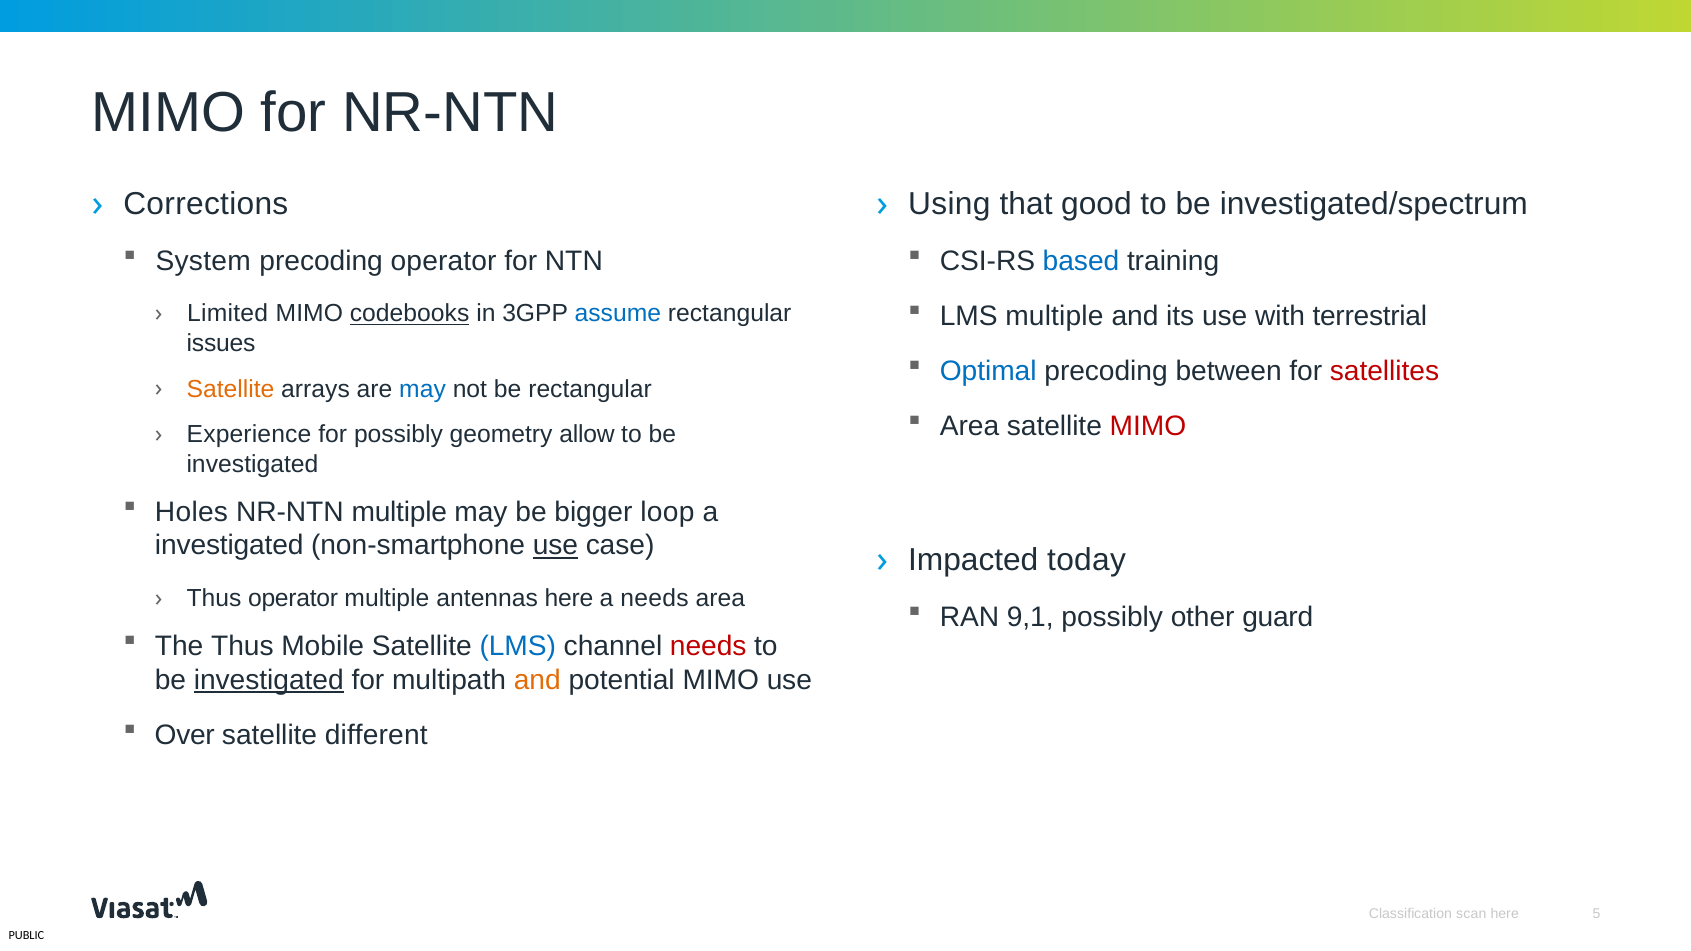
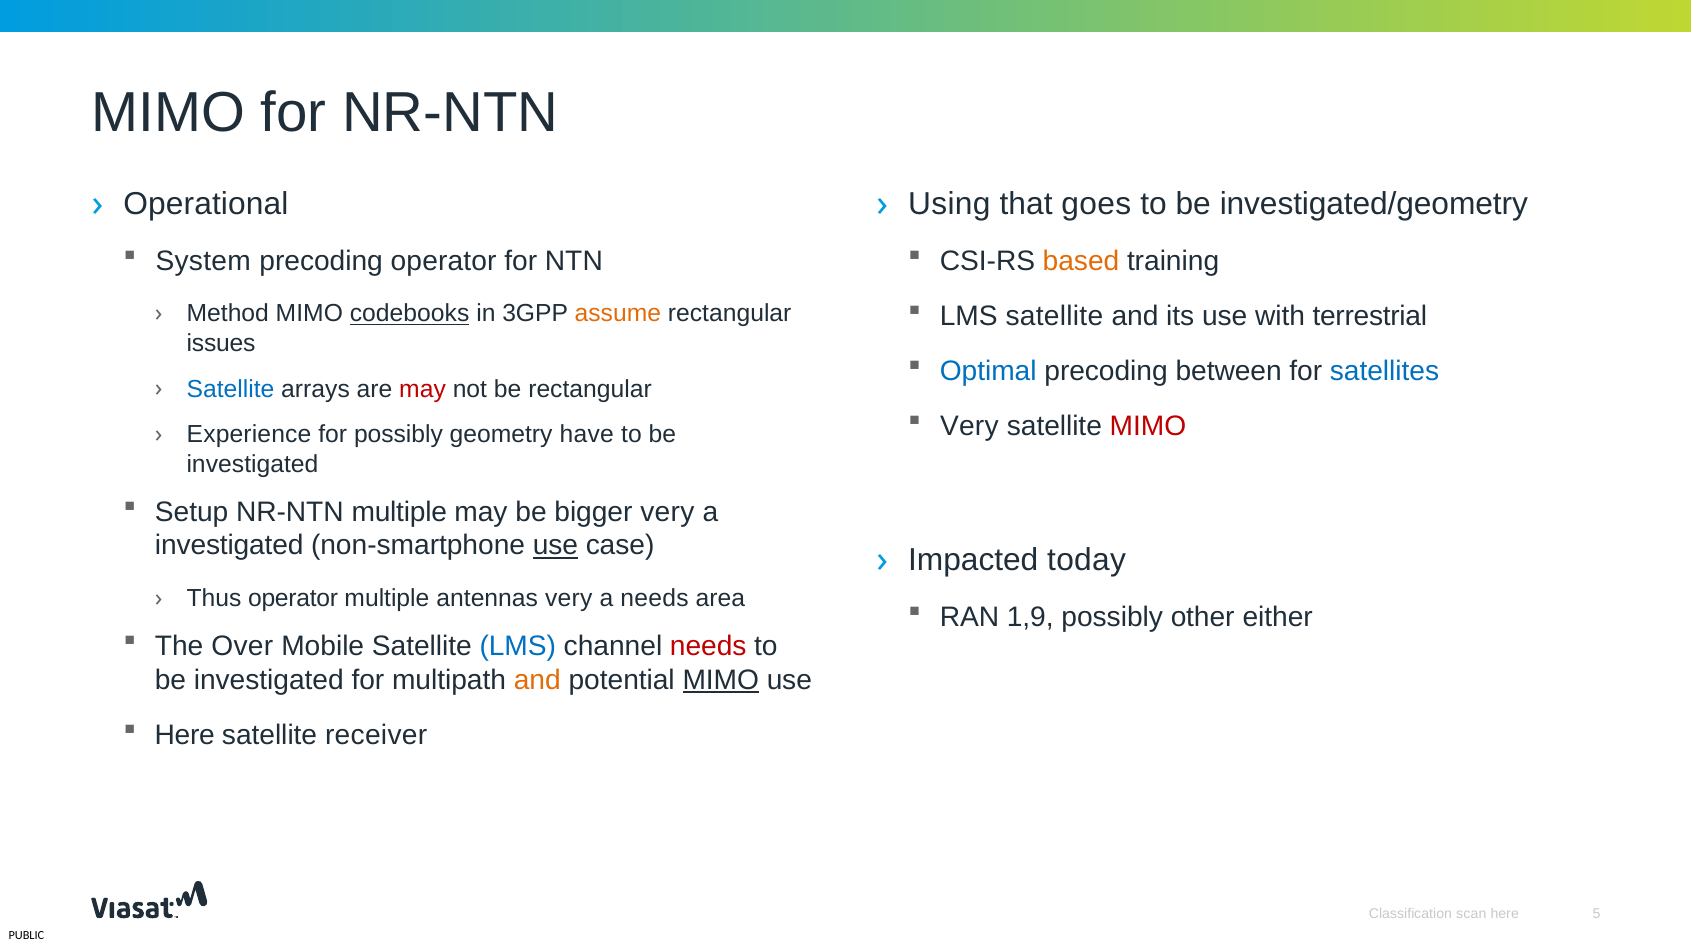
Corrections: Corrections -> Operational (206, 204)
good: good -> goes (1096, 204)
investigated/spectrum: investigated/spectrum -> investigated/geometry (1374, 204)
based colour: blue -> orange (1081, 261)
LMS multiple: multiple -> satellite (1054, 316)
Limited: Limited -> Method (228, 314)
assume colour: blue -> orange (618, 314)
satellites colour: red -> blue (1384, 371)
Satellite colour: orange -> blue (231, 389)
may colour: blue -> red (423, 389)
Area: Area -> Very (969, 426)
allow: allow -> have (587, 434)
Holes: Holes -> Setup (192, 512)
bigger loop: loop -> very (667, 512)
antennas here: here -> very (569, 598)
9,1: 9,1 -> 1,9 (1030, 617)
guard: guard -> either (1278, 617)
The Thus: Thus -> Over (242, 646)
investigated underline: present -> none (269, 680)
MIMO underline: none -> present (721, 680)
Over: Over -> Here (185, 735)
different: different -> receiver (376, 735)
